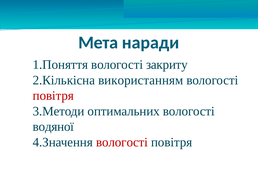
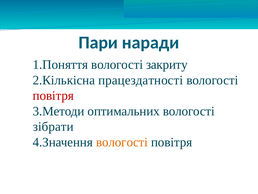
Мета: Мета -> Пари (98, 43)
використанням: використанням -> працездатності (141, 80)
водяної: водяної -> зібрати (53, 126)
вологості colour: red -> orange (122, 142)
